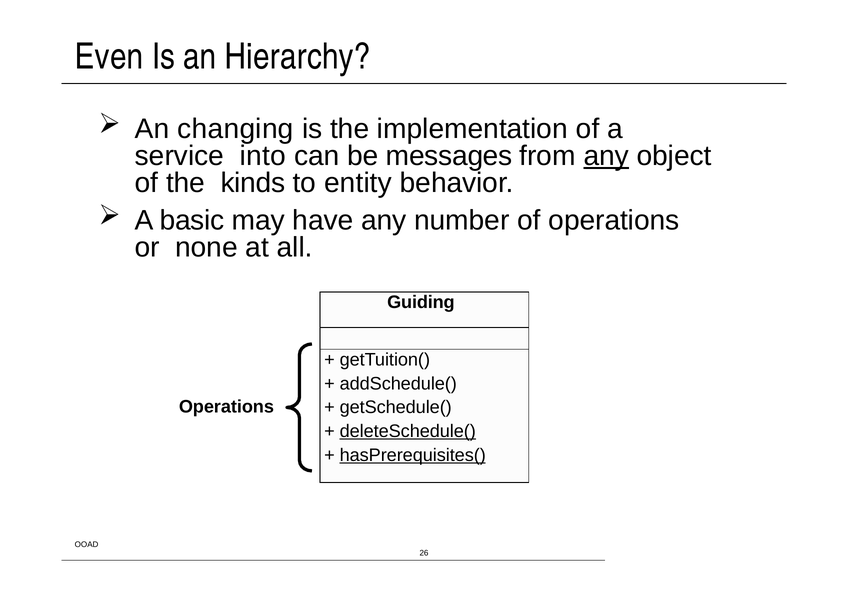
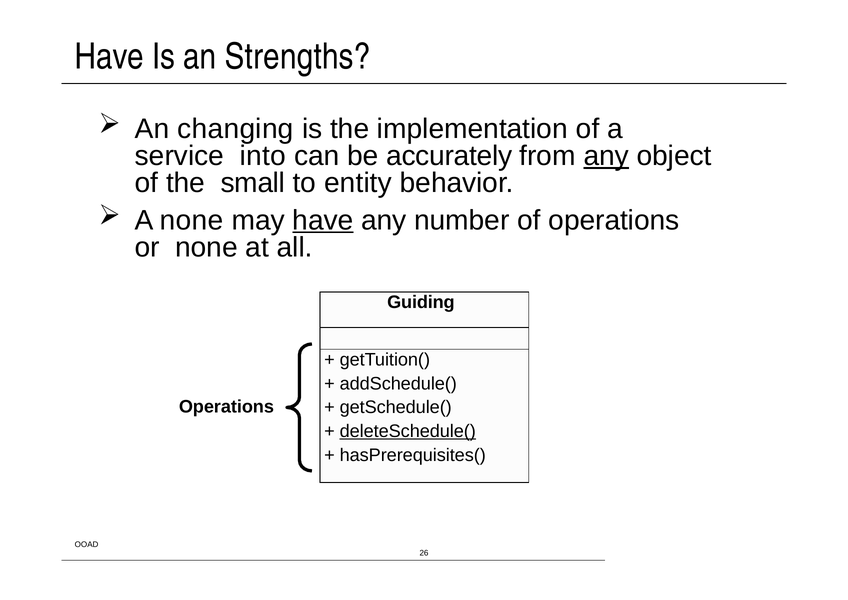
Even: Even -> Have (109, 57)
Hierarchy: Hierarchy -> Strengths (298, 57)
messages: messages -> accurately (449, 156)
kinds: kinds -> small (253, 183)
A basic: basic -> none (192, 220)
have underline: none -> present (323, 220)
hasPrerequisites( underline: present -> none (413, 455)
